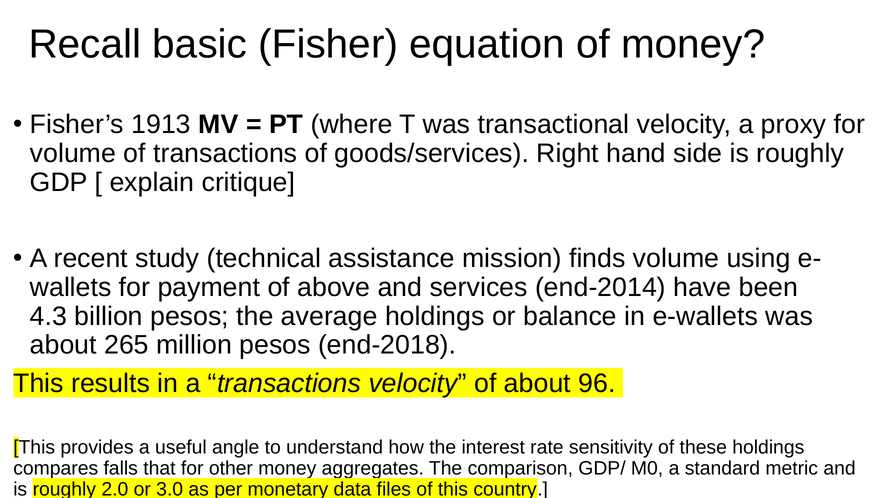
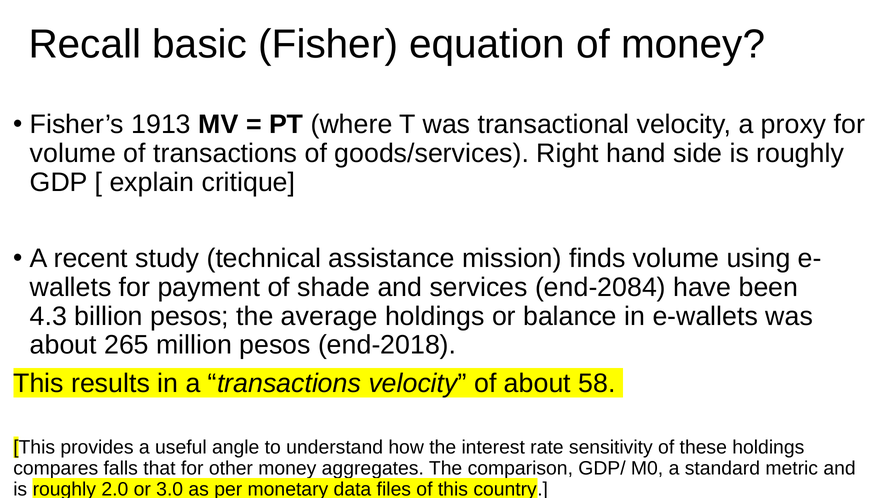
above: above -> shade (334, 287)
end-2014: end-2014 -> end-2084 (600, 287)
96: 96 -> 58 (597, 383)
